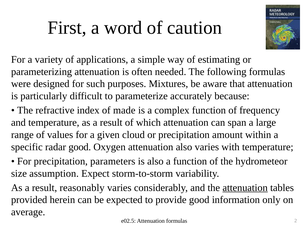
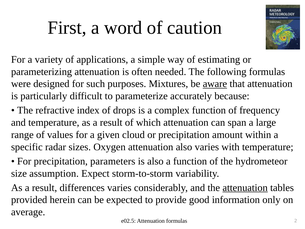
aware underline: none -> present (215, 84)
made: made -> drops (124, 110)
radar good: good -> sizes (80, 147)
reasonably: reasonably -> differences (82, 187)
